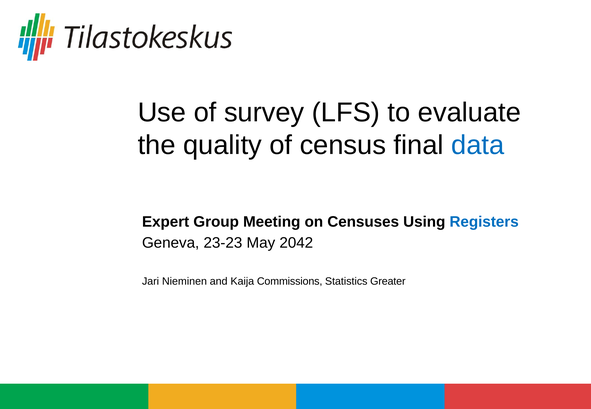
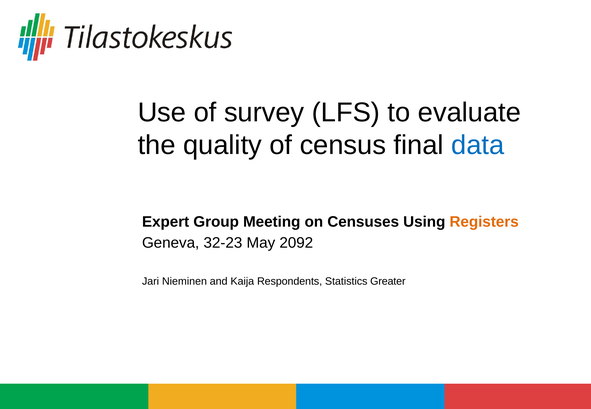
Registers colour: blue -> orange (484, 222)
23-23: 23-23 -> 32-23 (223, 243)
2042: 2042 -> 2092 (296, 243)
Commissions: Commissions -> Respondents (290, 281)
